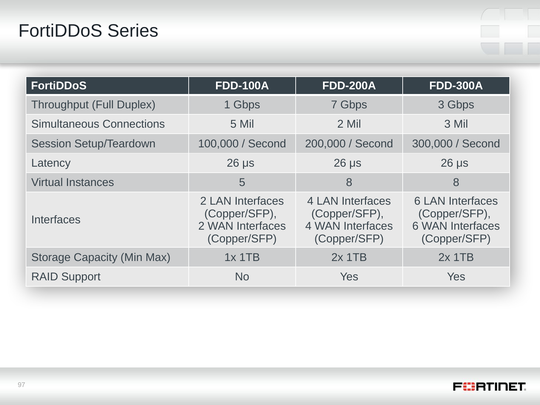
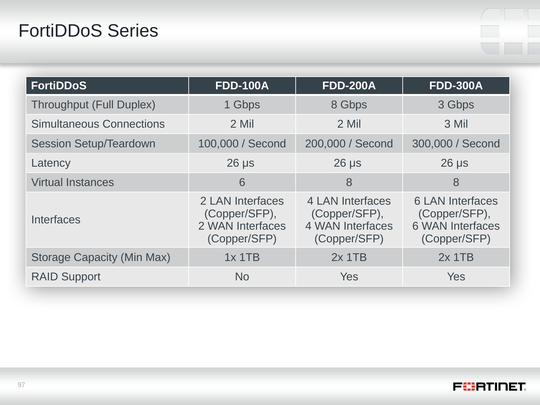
Gbps 7: 7 -> 8 (334, 105)
Connections 5: 5 -> 2 (233, 124)
Instances 5: 5 -> 6 (242, 183)
